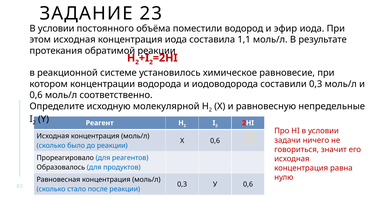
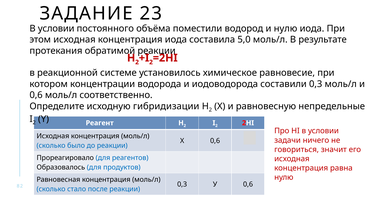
и эфир: эфир -> нулю (286, 29)
1,1: 1,1 -> 5,0 (244, 40)
молекулярной: молекулярной -> гибридизации (166, 106)
